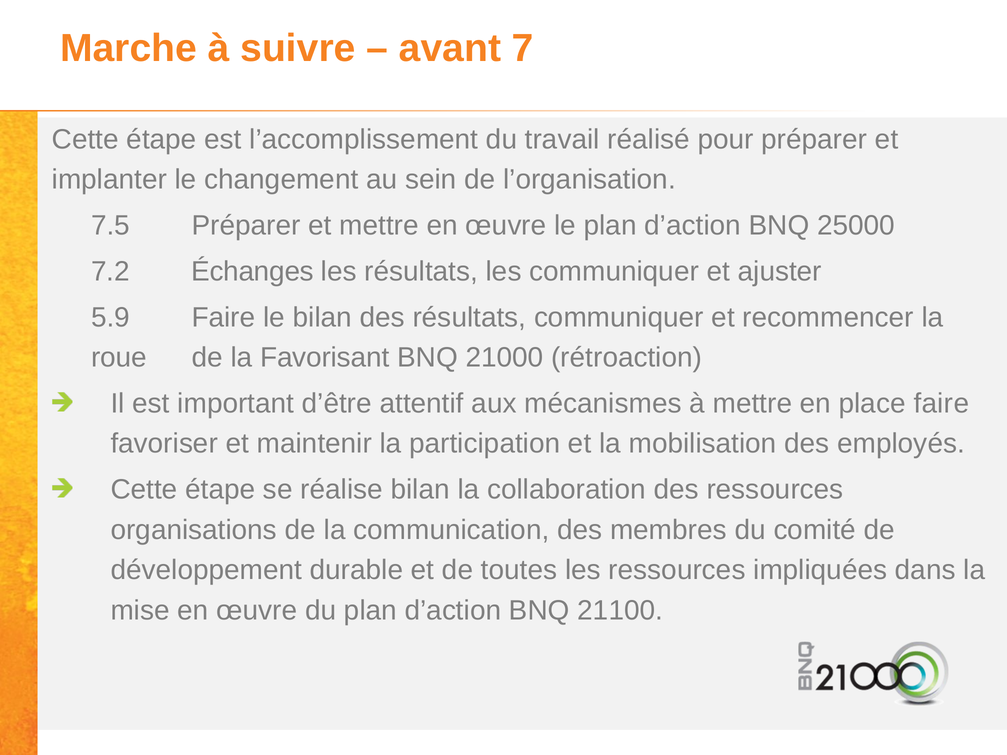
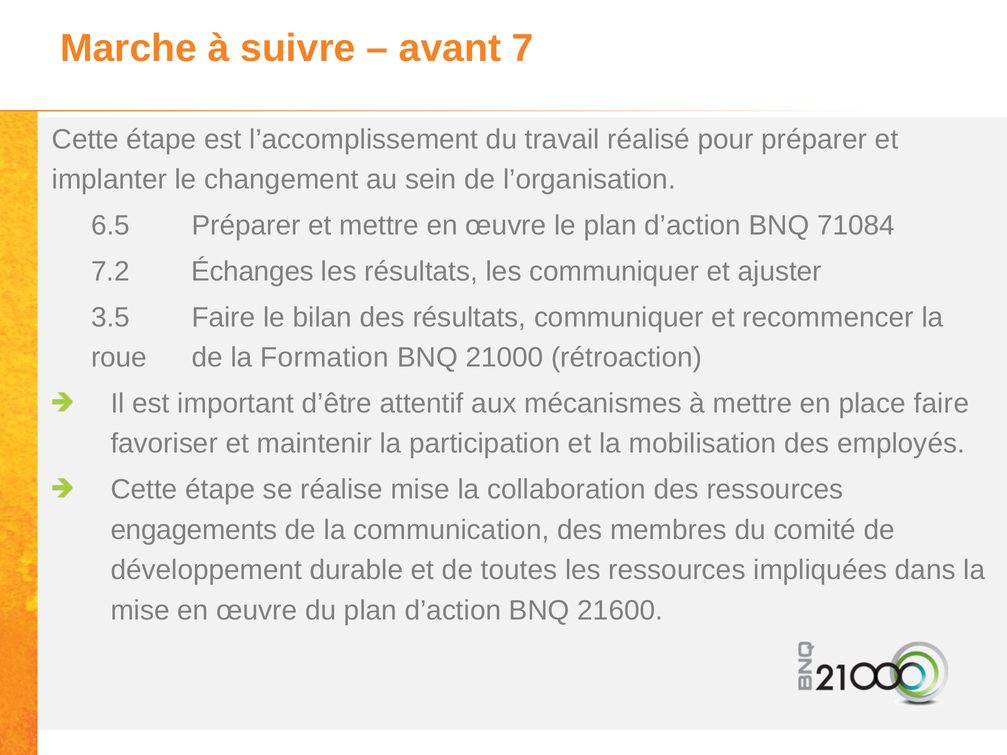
7.5: 7.5 -> 6.5 (110, 226)
25000: 25000 -> 71084 (856, 226)
5.9: 5.9 -> 3.5 (110, 317)
Favorisant: Favorisant -> Formation (325, 358)
réalise bilan: bilan -> mise (420, 490)
organisations: organisations -> engagements (194, 530)
21100: 21100 -> 21600 (620, 611)
